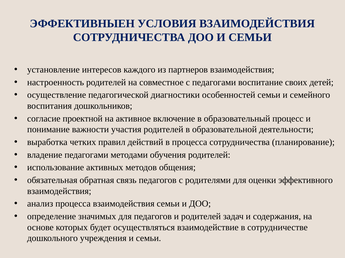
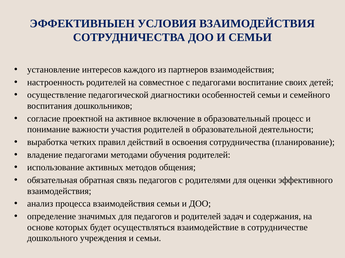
в процесса: процесса -> освоения (190, 143)
